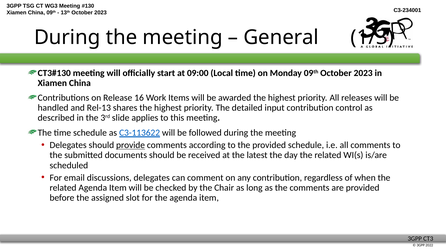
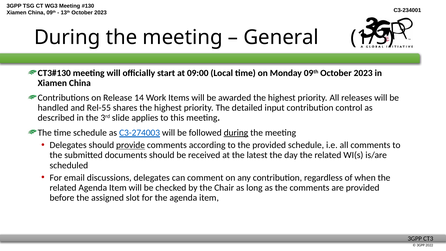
16: 16 -> 14 (139, 98)
Rel-13: Rel-13 -> Rel-55 (99, 108)
C3-113622: C3-113622 -> C3-274003 (140, 133)
during underline: none -> present (236, 133)
